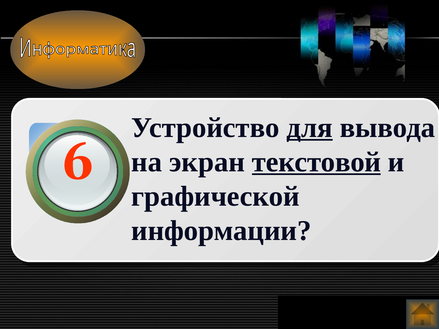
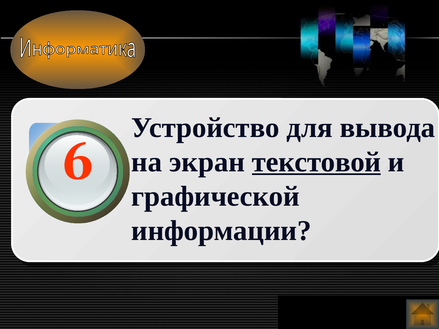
для underline: present -> none (310, 128)
